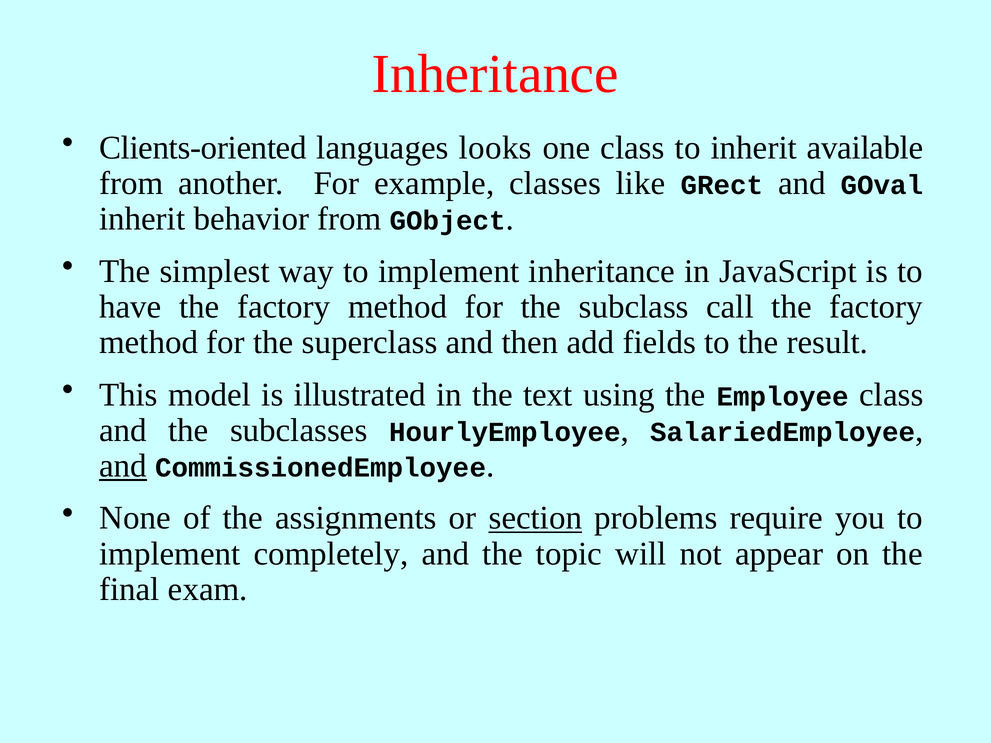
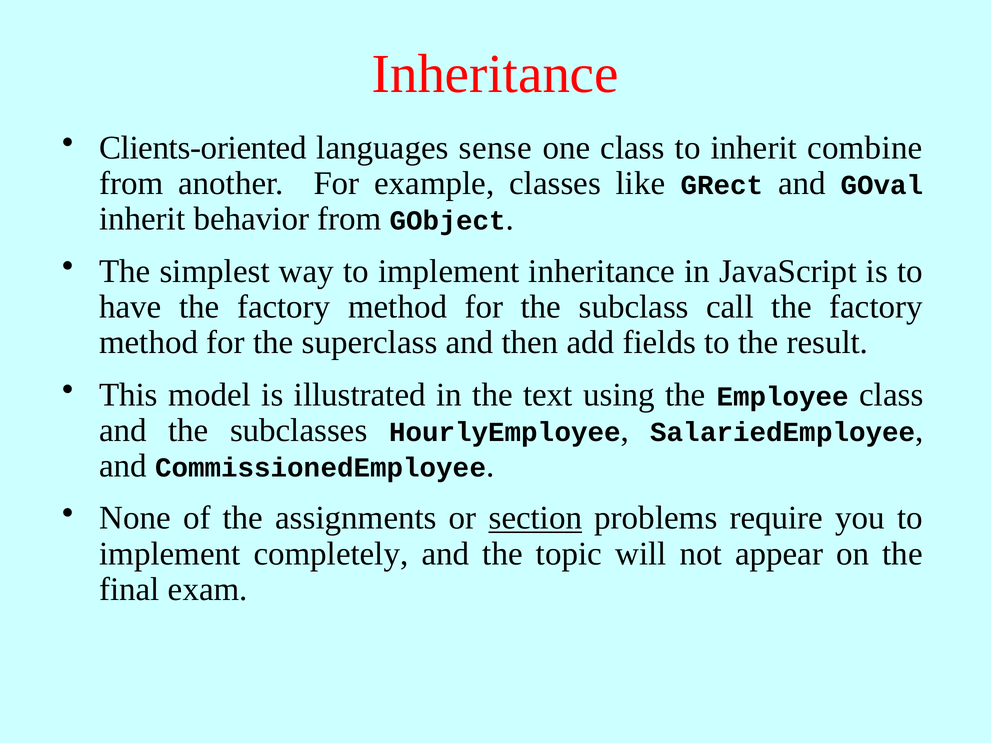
looks: looks -> sense (495, 148)
available: available -> combine (865, 148)
and underline: present -> none (123, 466)
